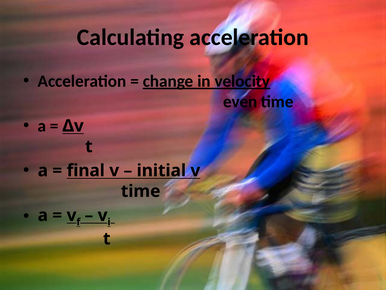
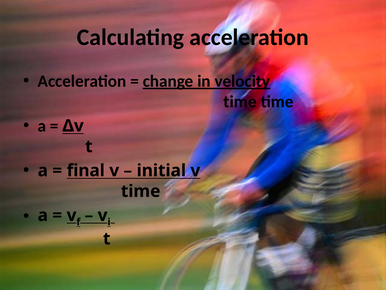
even: even -> time (240, 102)
